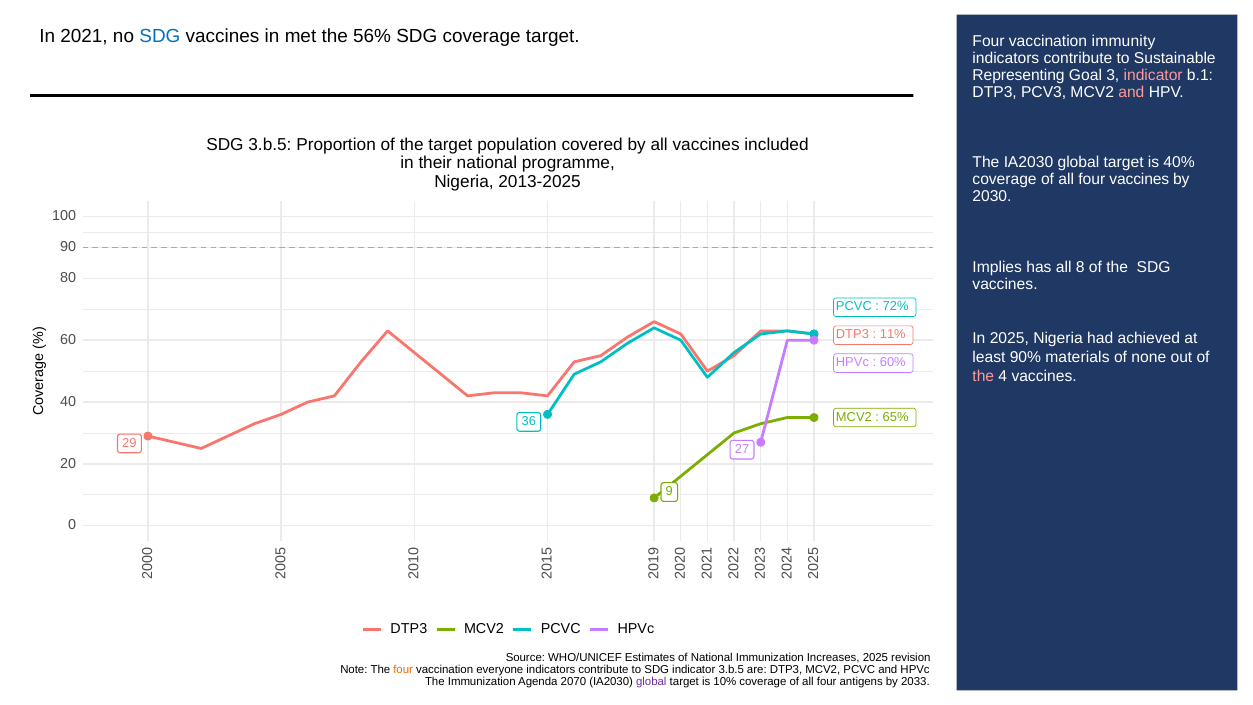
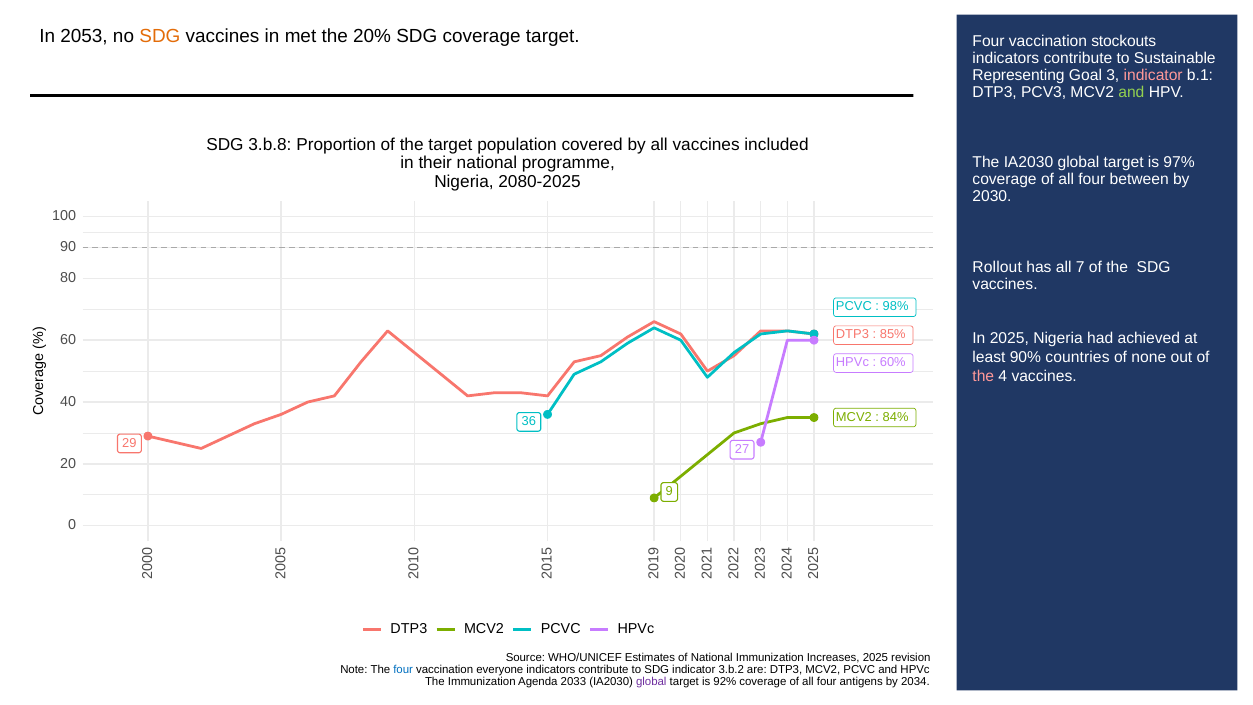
2021: 2021 -> 2053 (84, 36)
SDG colour: blue -> orange (160, 36)
56%: 56% -> 20% (372, 36)
immunity: immunity -> stockouts (1124, 41)
and colour: pink -> light green (1131, 92)
SDG 3.b.5: 3.b.5 -> 3.b.8 (270, 144)
40%: 40% -> 97% (1179, 163)
four vaccines: vaccines -> between (1139, 180)
2013-2025: 2013-2025 -> 2080-2025 (540, 182)
Implies: Implies -> Rollout (997, 267)
8: 8 -> 7 (1080, 267)
72%: 72% -> 98% (896, 307)
11%: 11% -> 85% (893, 334)
materials: materials -> countries (1077, 357)
65%: 65% -> 84% (896, 417)
four colour: orange -> blue (403, 670)
indicator 3.b.5: 3.b.5 -> 3.b.2 (731, 670)
2070: 2070 -> 2033 (573, 682)
10%: 10% -> 92% (725, 682)
2033: 2033 -> 2034 (915, 682)
